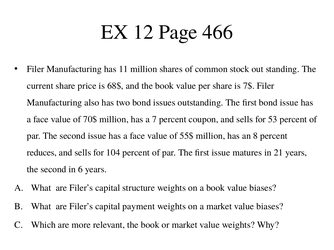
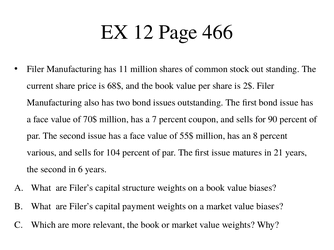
7$: 7$ -> 2$ (249, 86)
53: 53 -> 90 (273, 119)
reduces: reduces -> various (42, 153)
